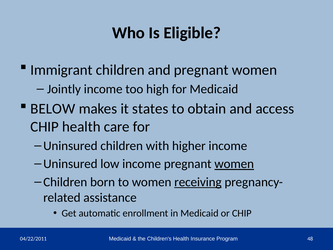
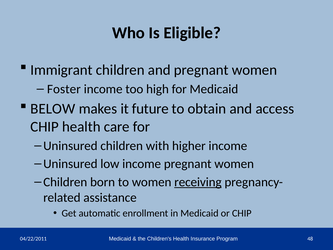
Jointly: Jointly -> Foster (64, 89)
states: states -> future (150, 109)
women underline: present -> none (234, 164)
